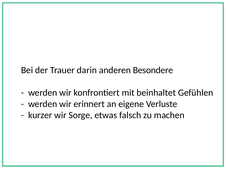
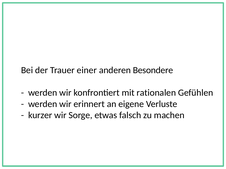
darin: darin -> einer (87, 70)
beinhaltet: beinhaltet -> rationalen (156, 93)
